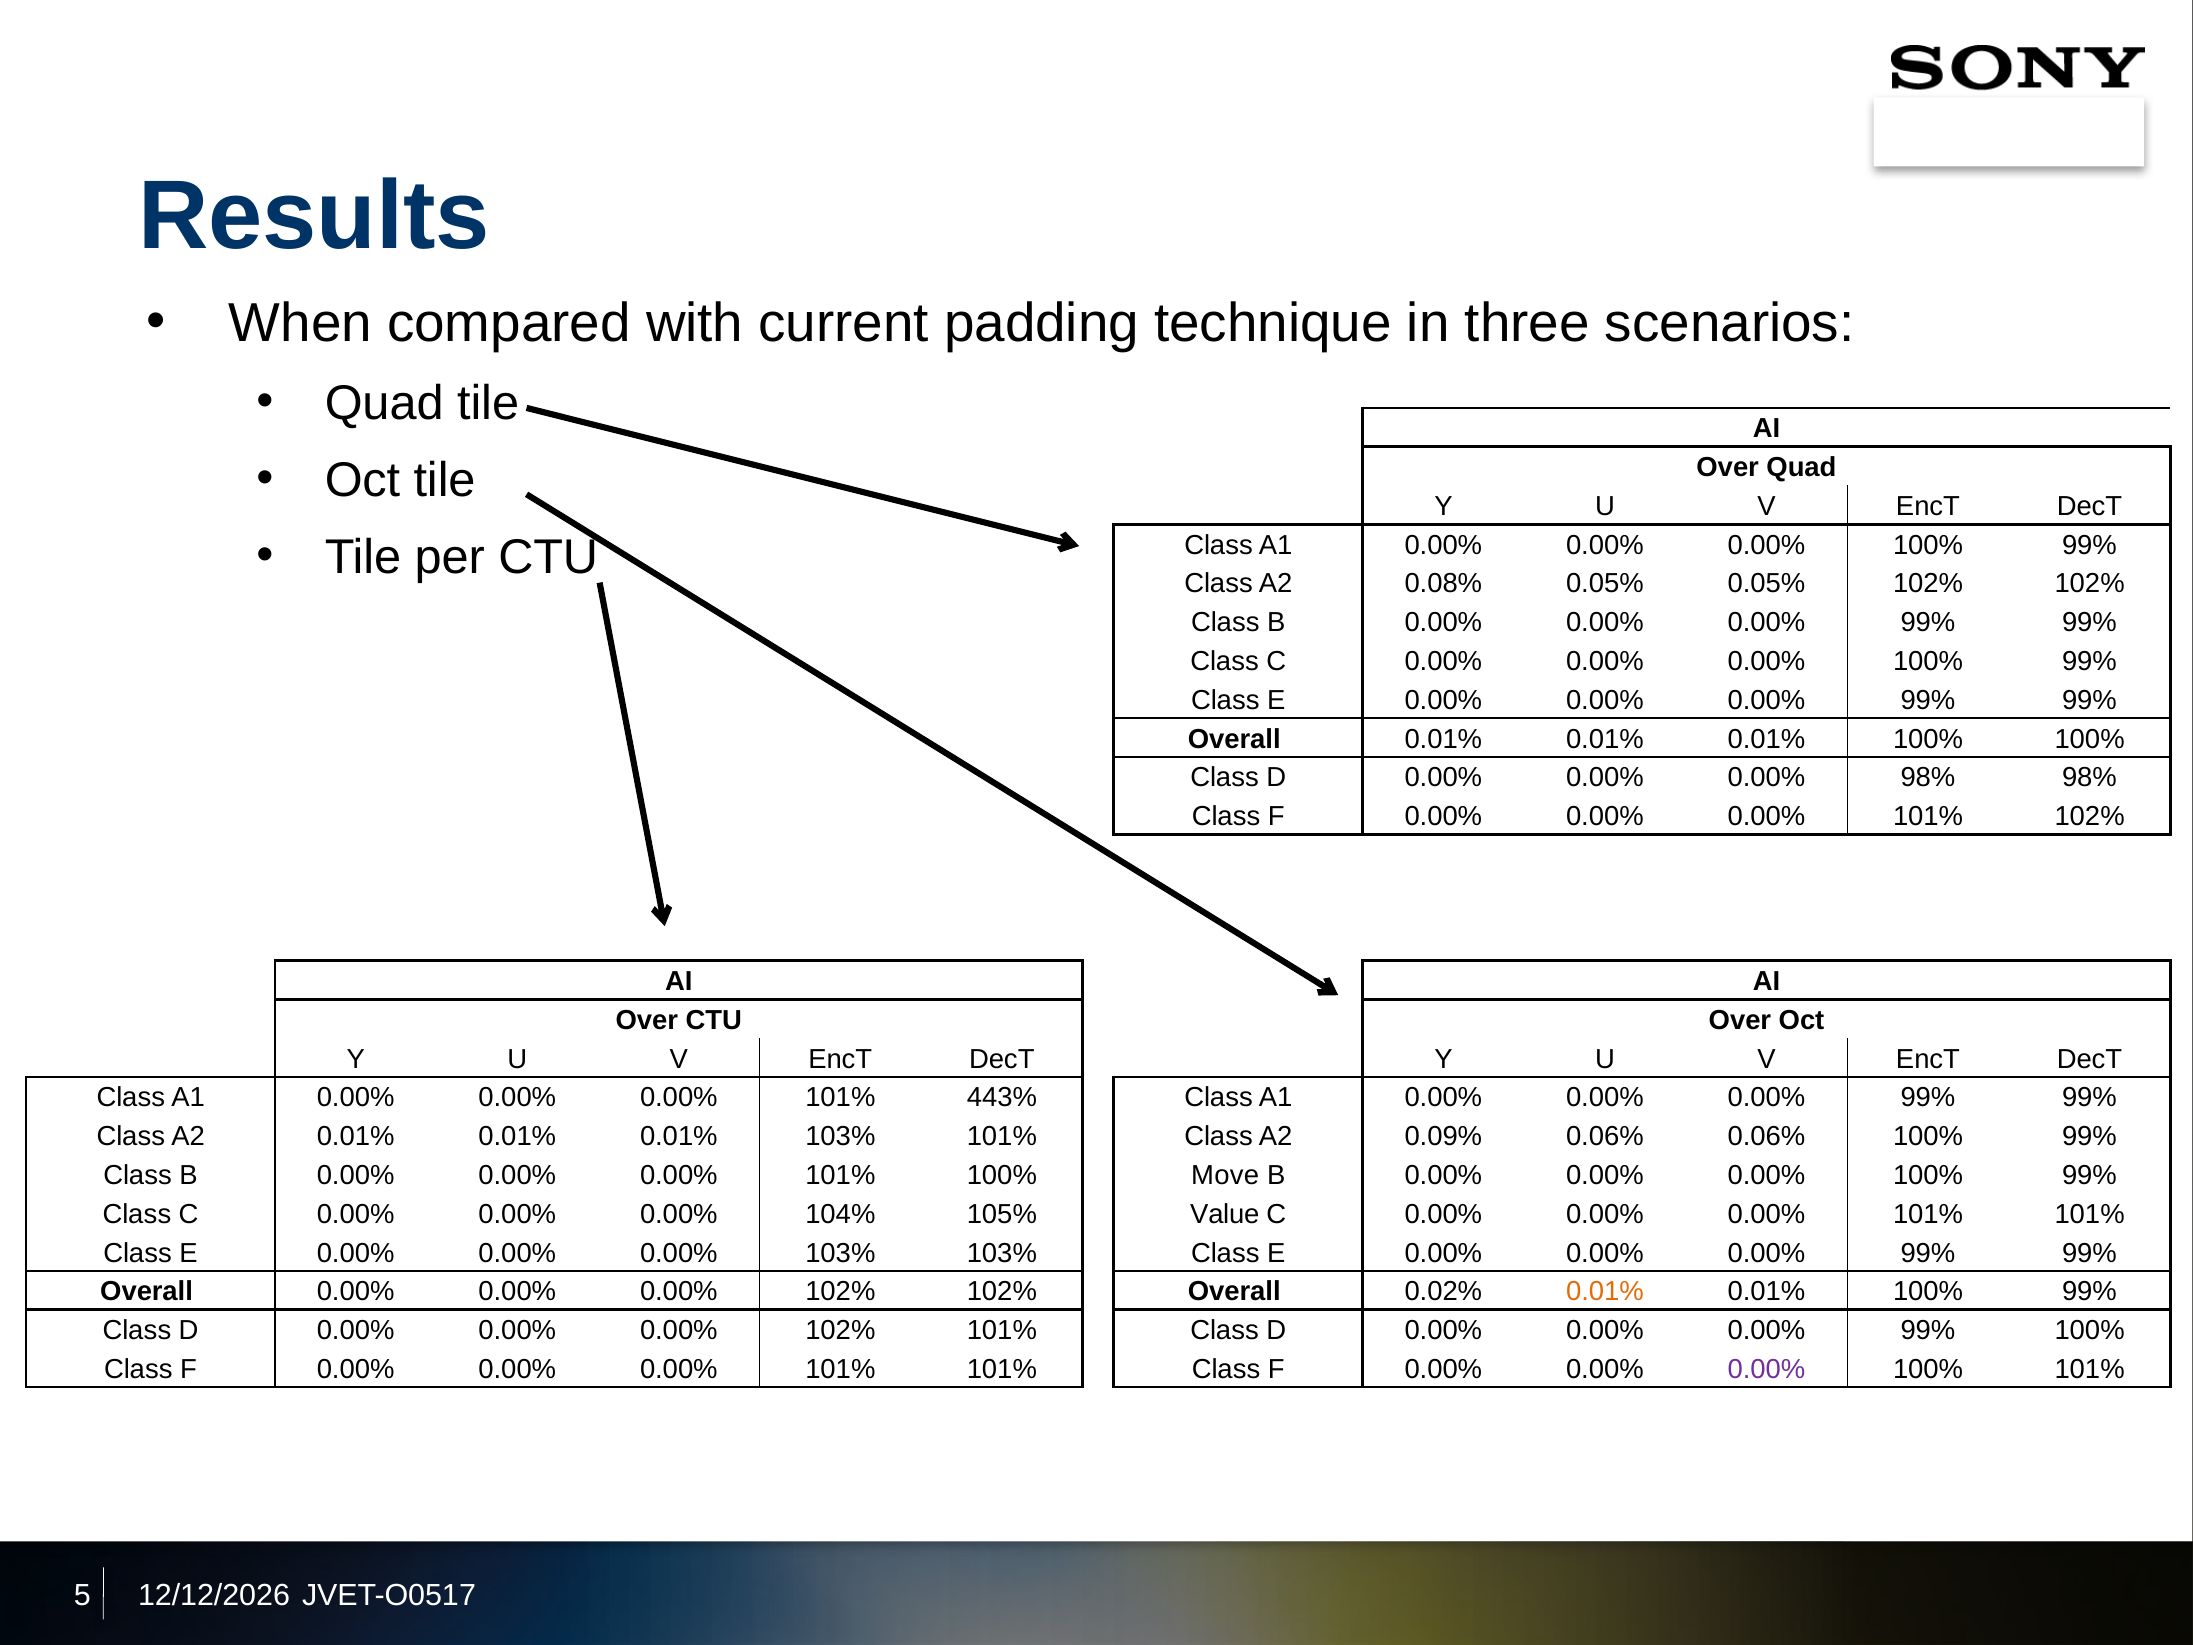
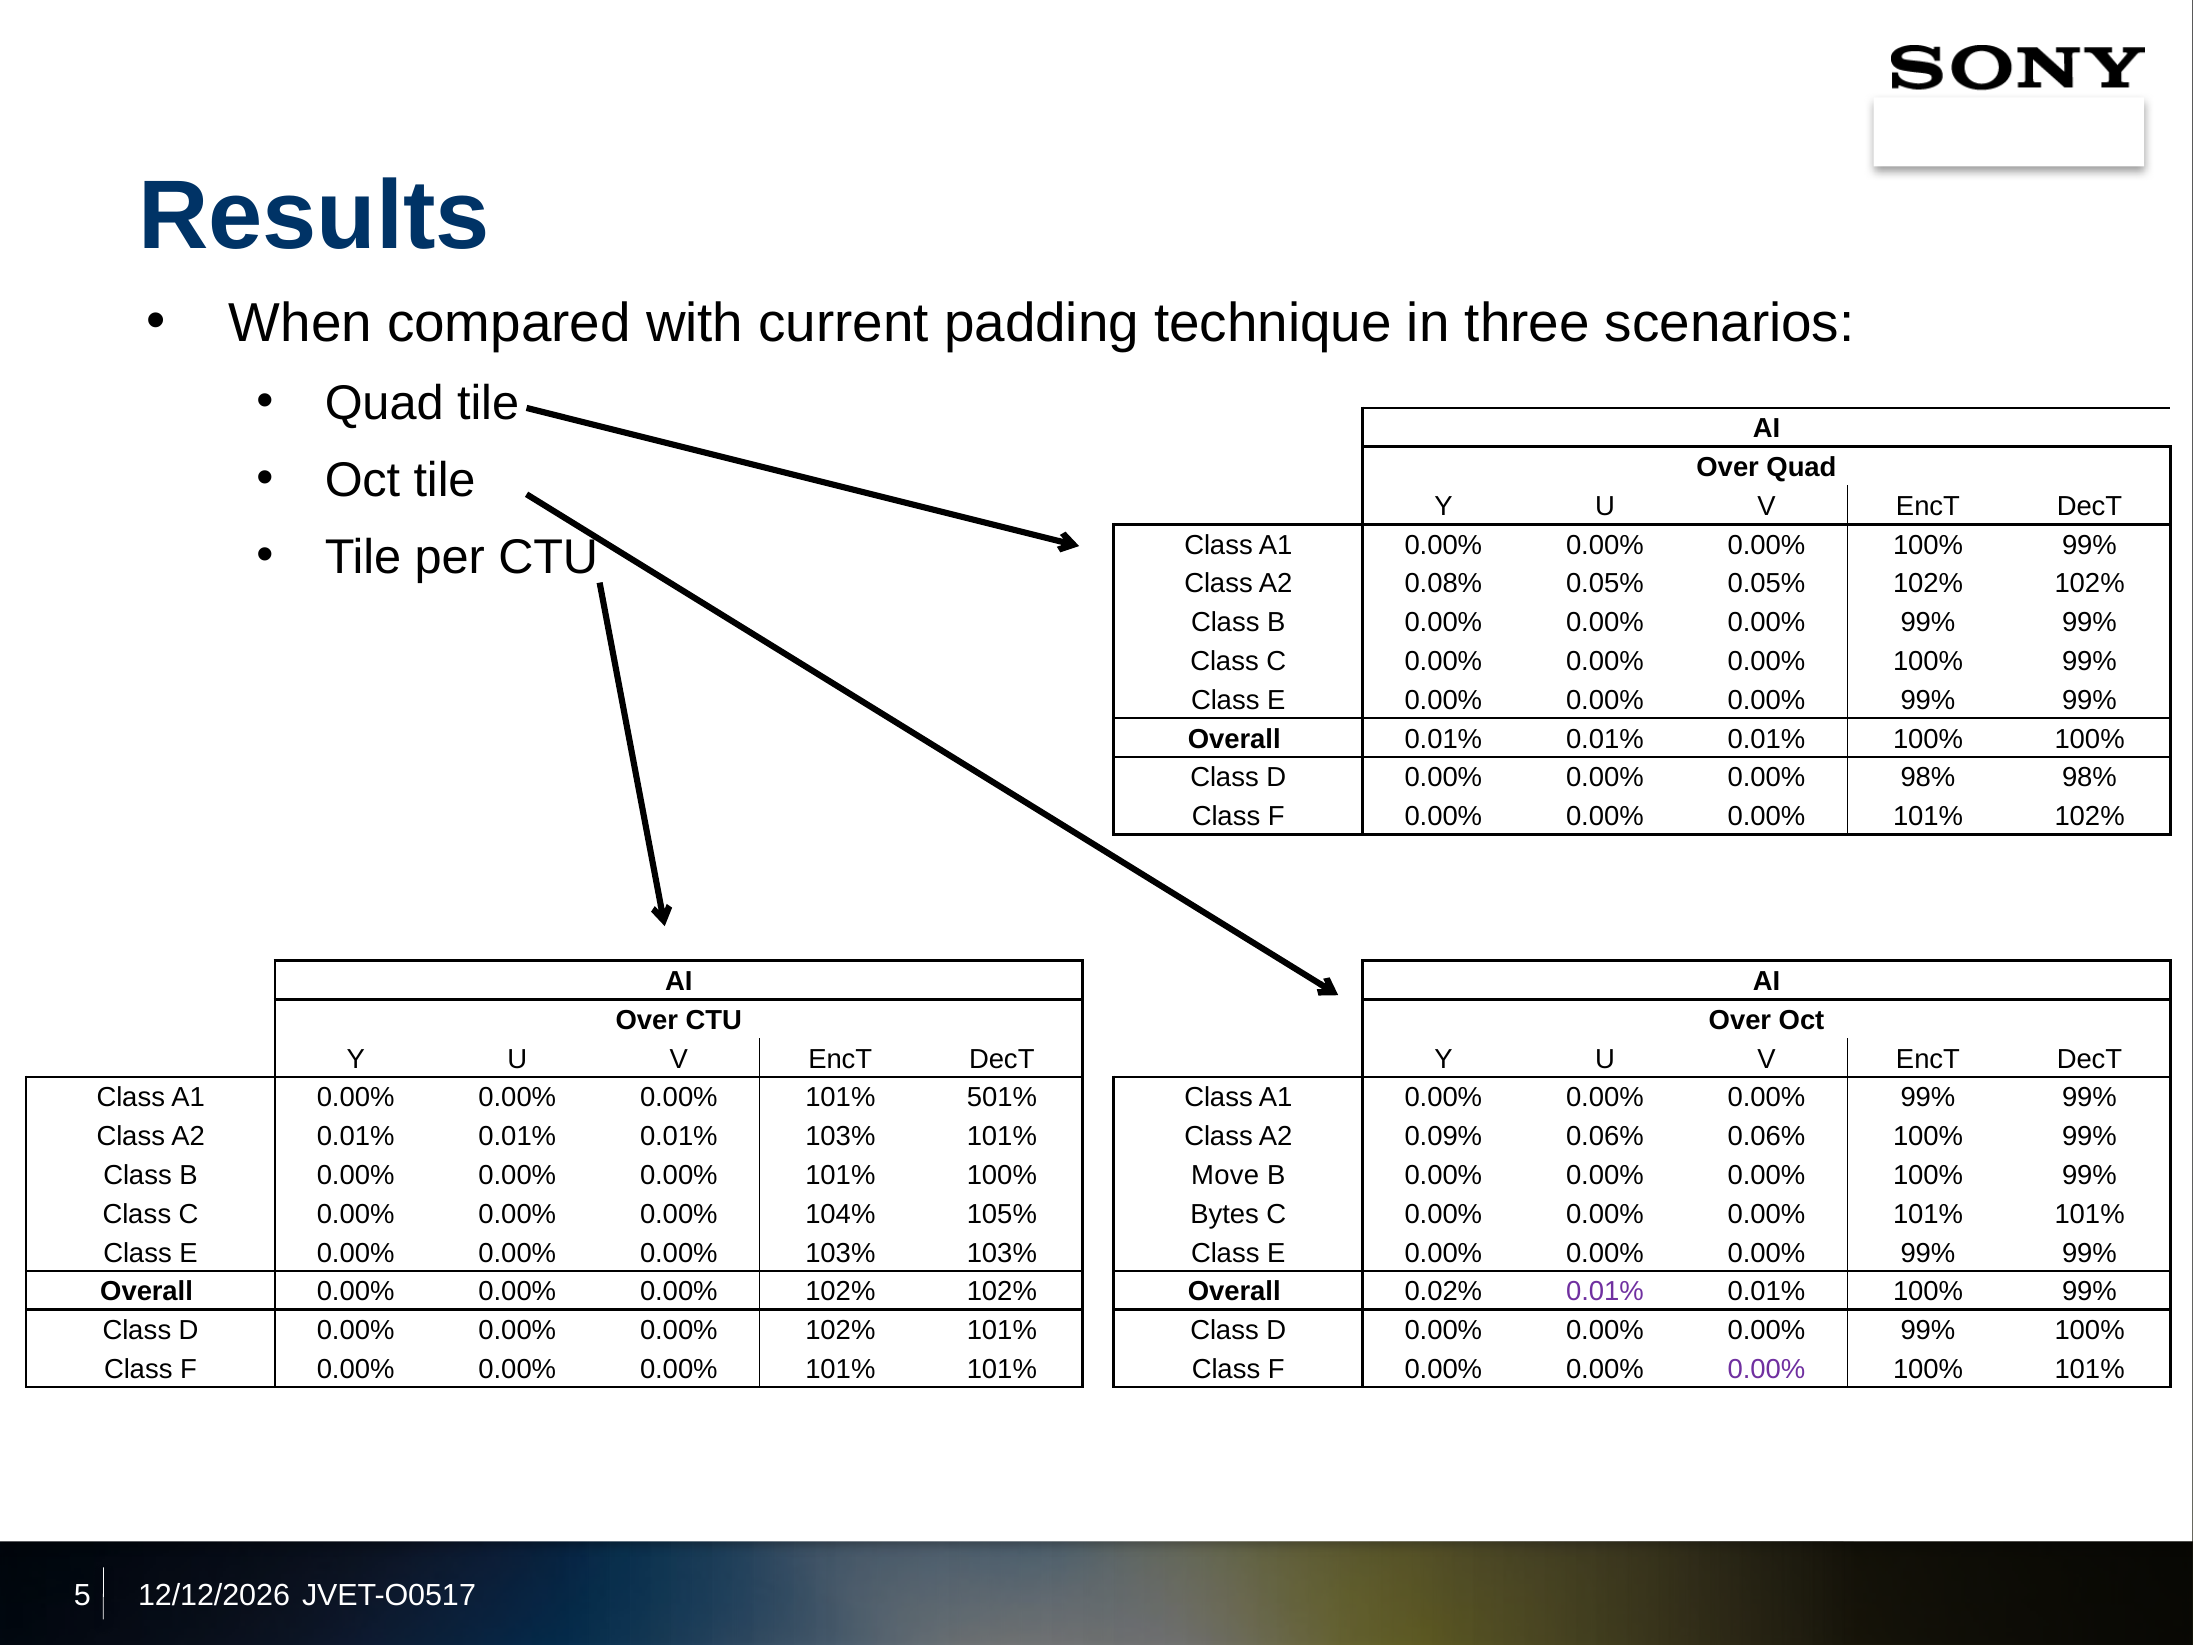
443%: 443% -> 501% (1002, 1098)
Value: Value -> Bytes (1225, 1214)
0.01% colour: orange -> purple (1605, 1292)
